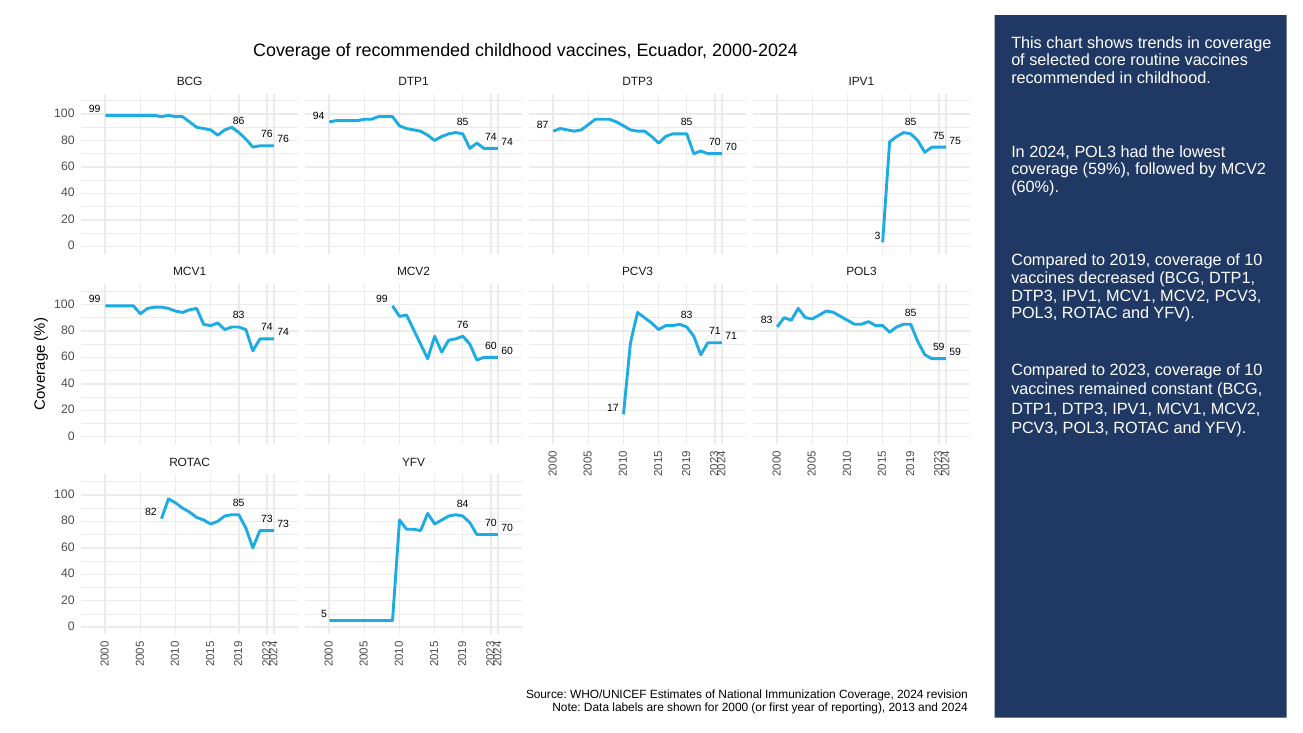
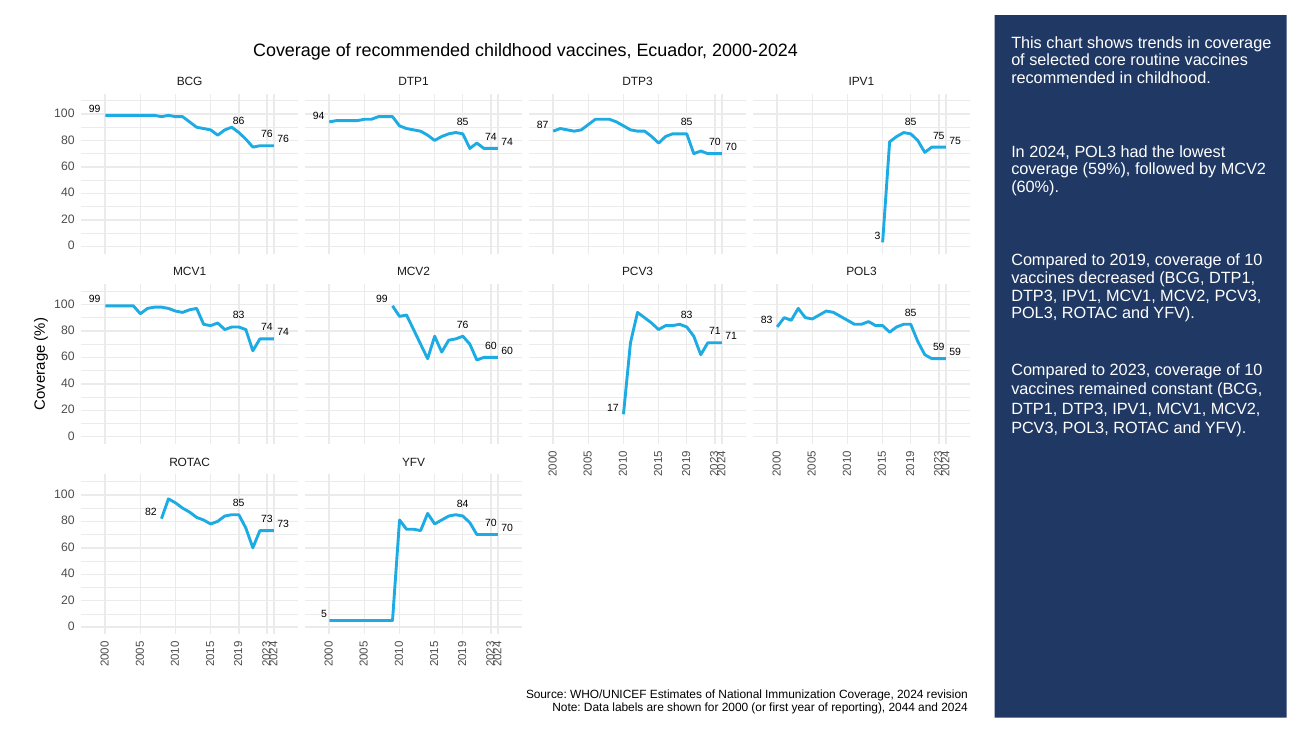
2013: 2013 -> 2044 (902, 707)
